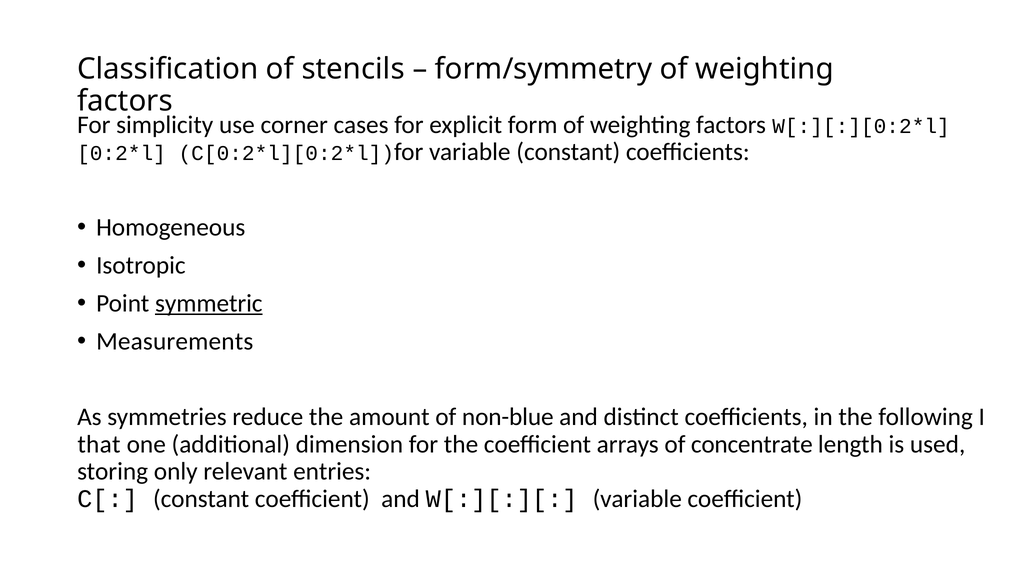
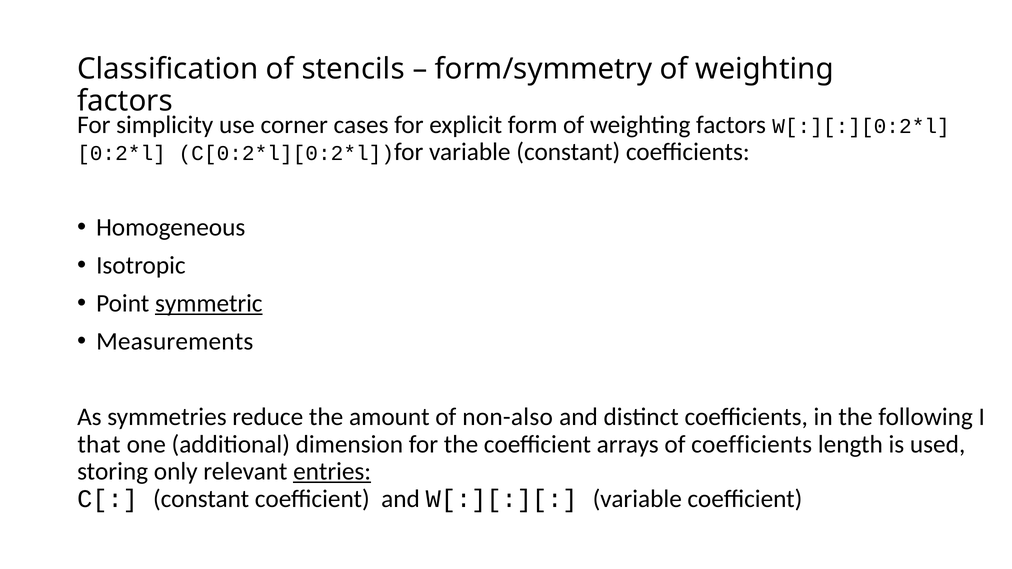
non-blue: non-blue -> non-also (508, 417)
of concentrate: concentrate -> coefficients (752, 444)
entries underline: none -> present (332, 472)
